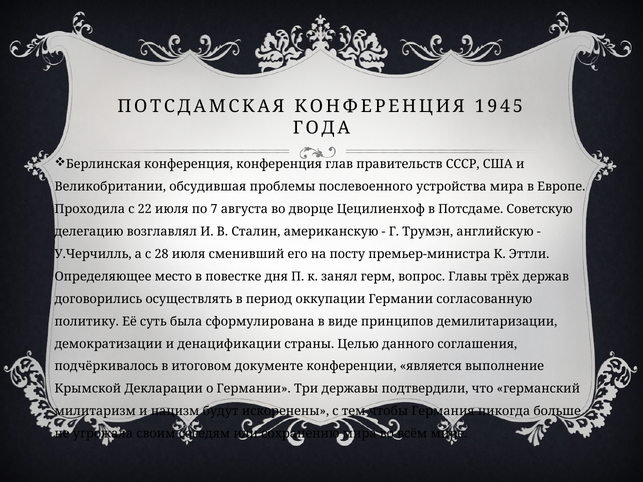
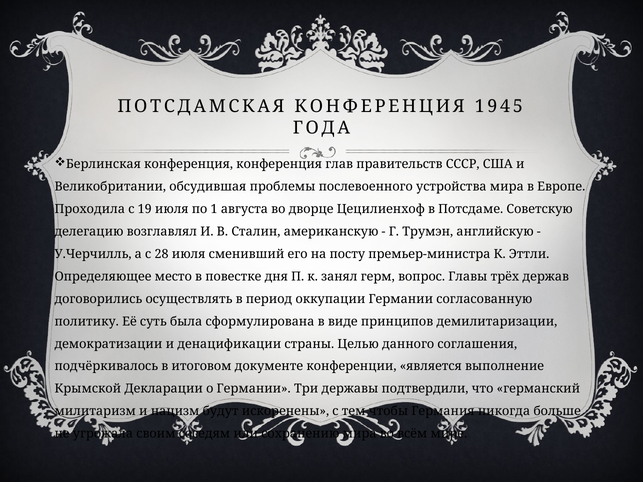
22: 22 -> 19 (145, 209)
7: 7 -> 1 (214, 209)
